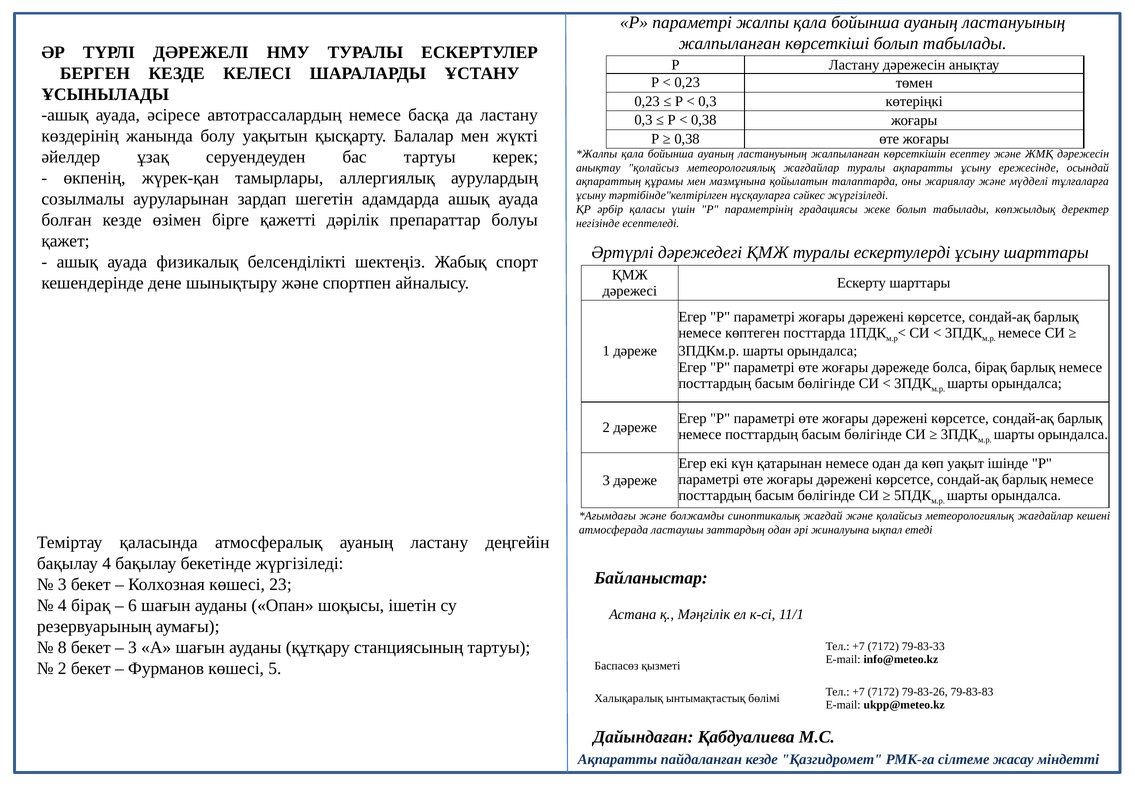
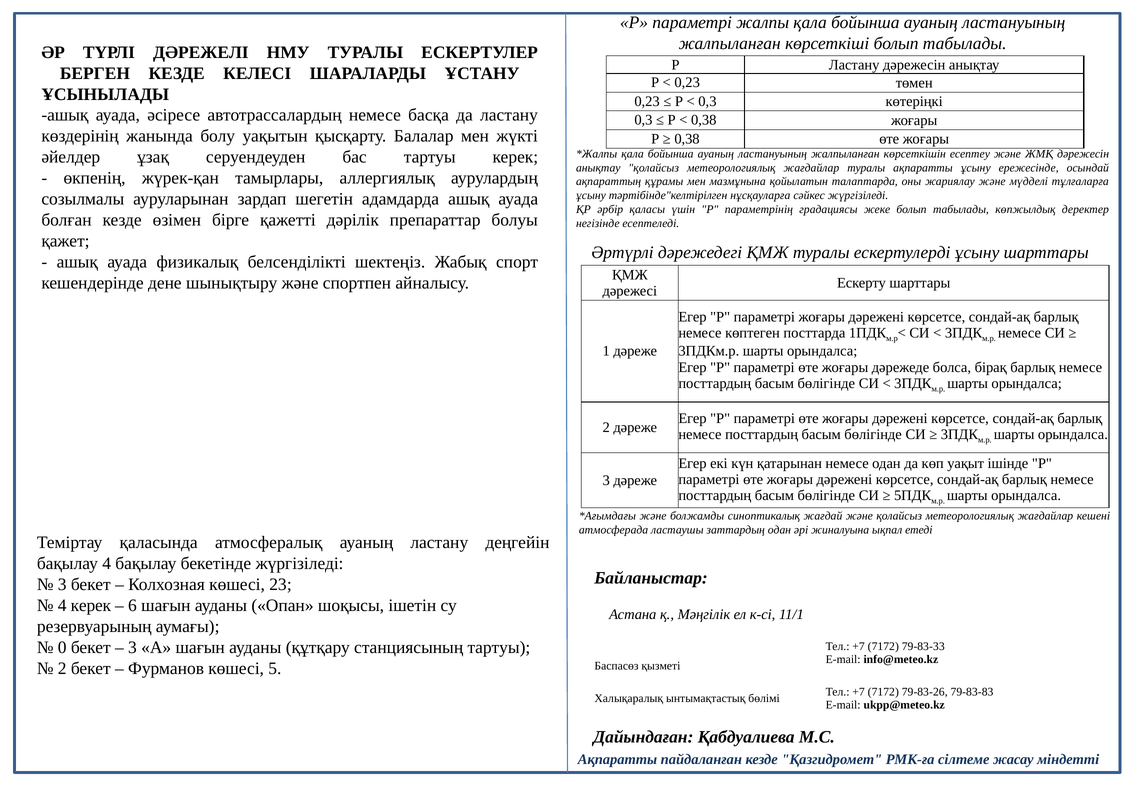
4 бірақ: бірақ -> керек (91, 605)
8: 8 -> 0 (62, 647)
